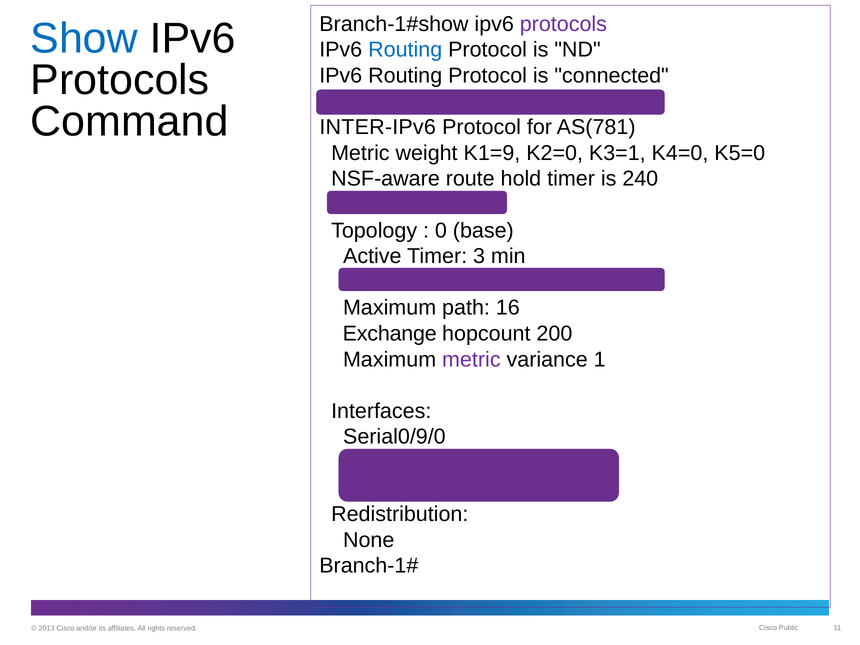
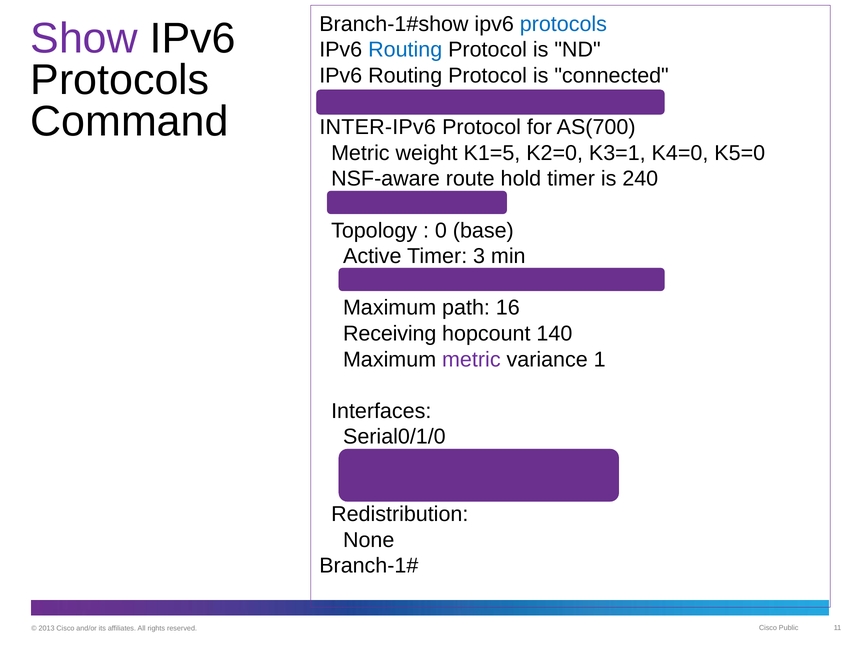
protocols colour: purple -> blue (563, 24)
Show colour: blue -> purple (84, 39)
AS(781: AS(781 -> AS(700 (596, 127)
K1=9: K1=9 -> K1=5 (492, 153)
Exchange: Exchange -> Receiving (390, 334)
200: 200 -> 140 (554, 334)
Serial0/9/0: Serial0/9/0 -> Serial0/1/0 (394, 437)
